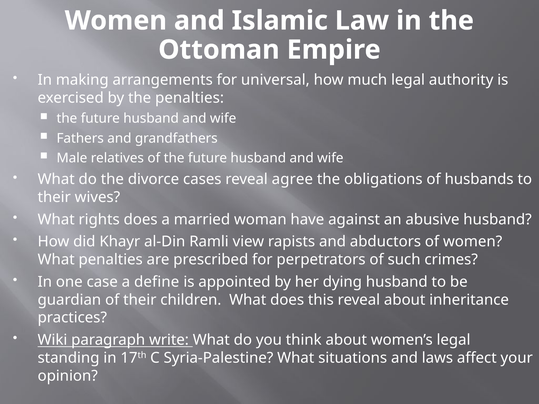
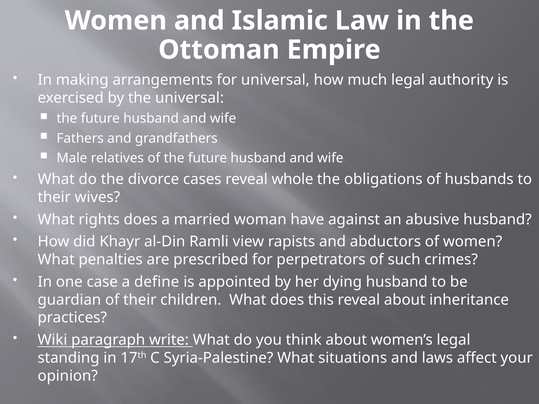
the penalties: penalties -> universal (190, 98)
agree: agree -> whole (292, 179)
